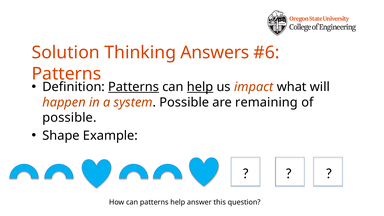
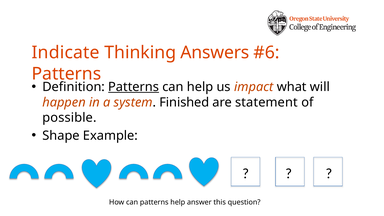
Solution: Solution -> Indicate (66, 53)
help underline: present -> none (200, 87)
system Possible: Possible -> Finished (184, 102)
remaining: remaining -> statement (266, 102)
